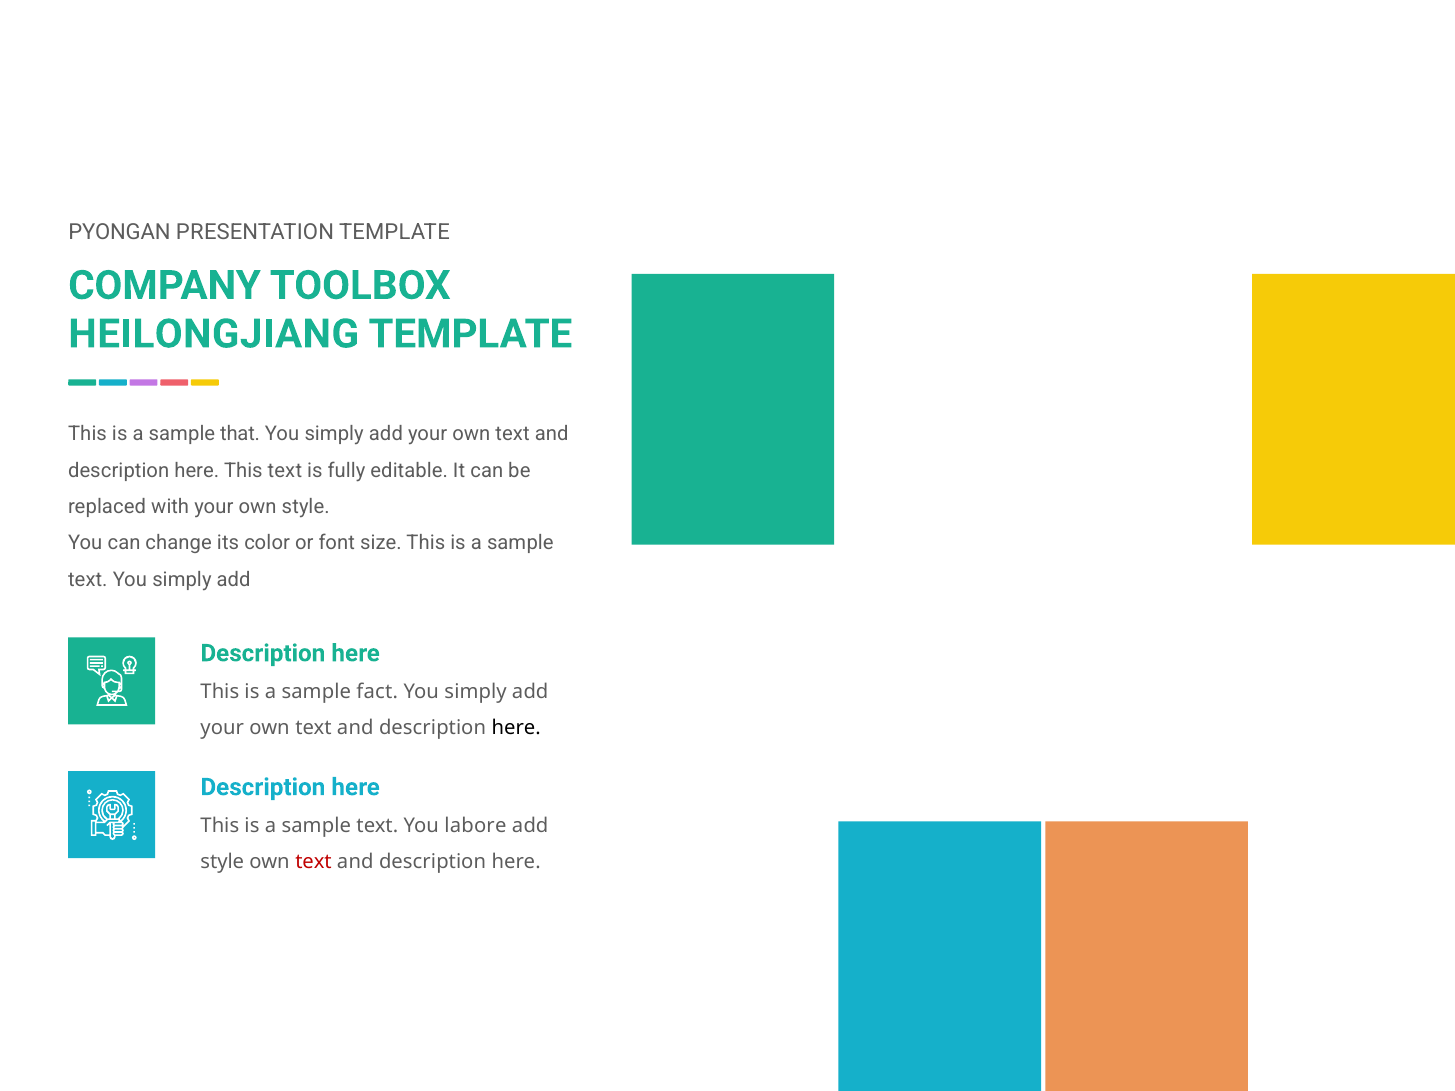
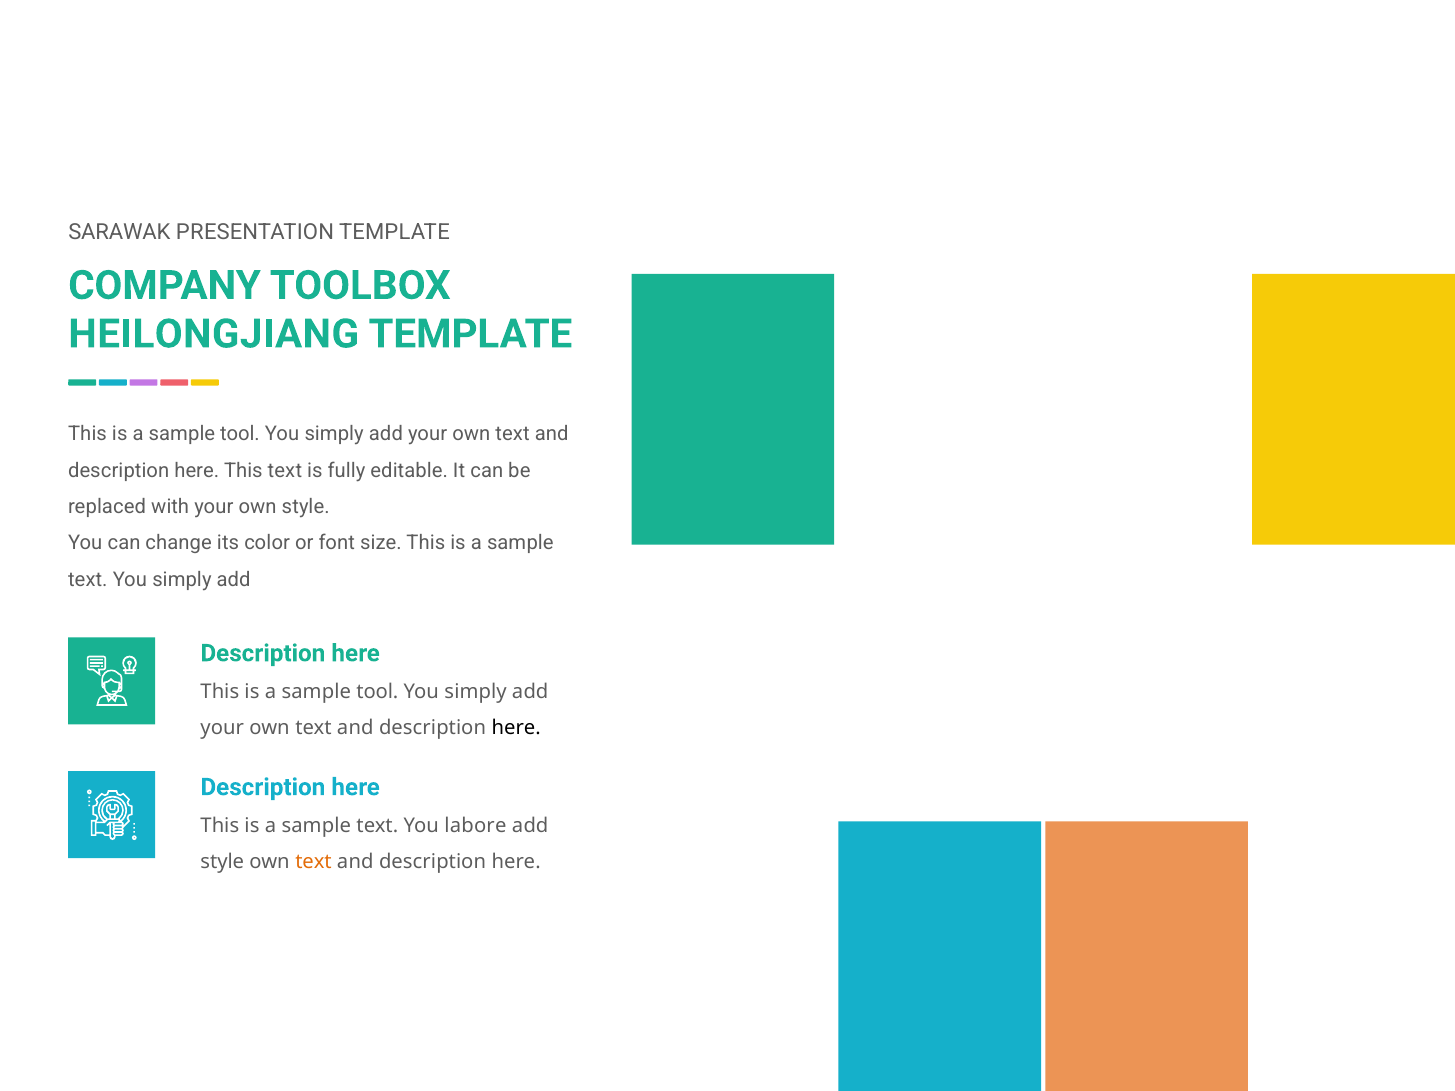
PYONGAN: PYONGAN -> SARAWAK (119, 232)
that: that -> tool (240, 434)
fact: fact -> tool (377, 692)
text colour: red -> orange (314, 862)
